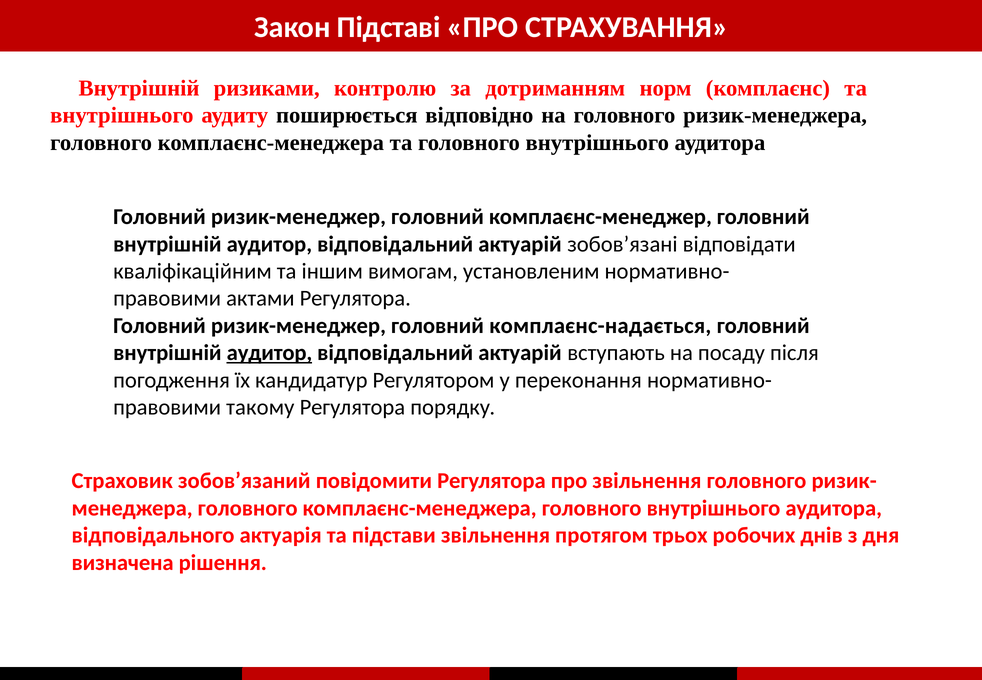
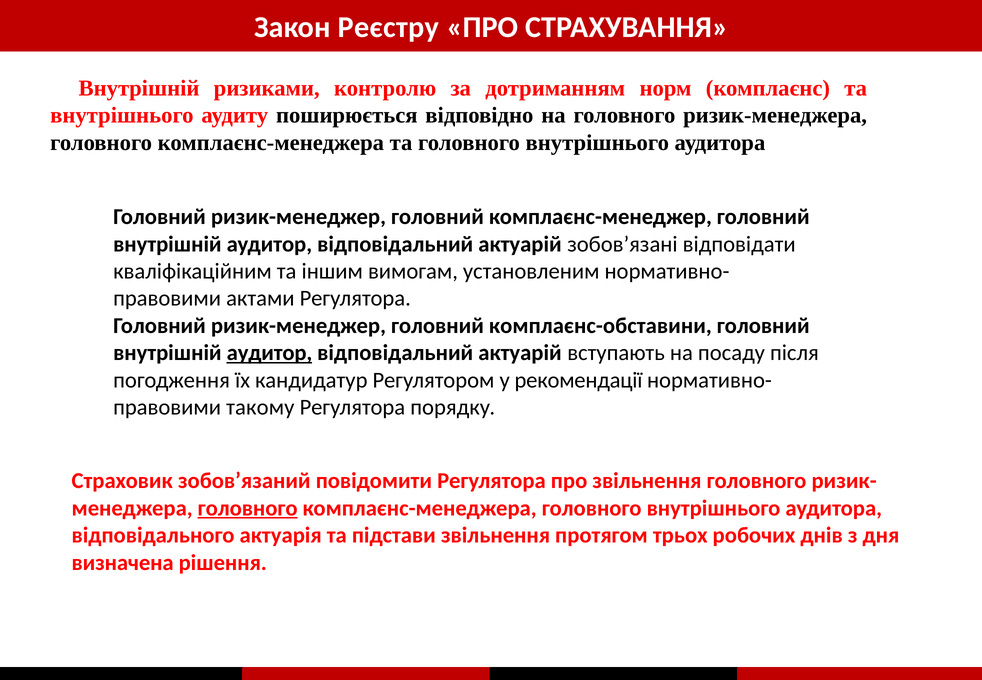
Підставі: Підставі -> Реєстру (388, 27)
комплаєнс-надається: комплаєнс-надається -> комплаєнс-обставини (600, 326)
переконання: переконання -> рекомендації (579, 380)
головного underline: none -> present (248, 508)
